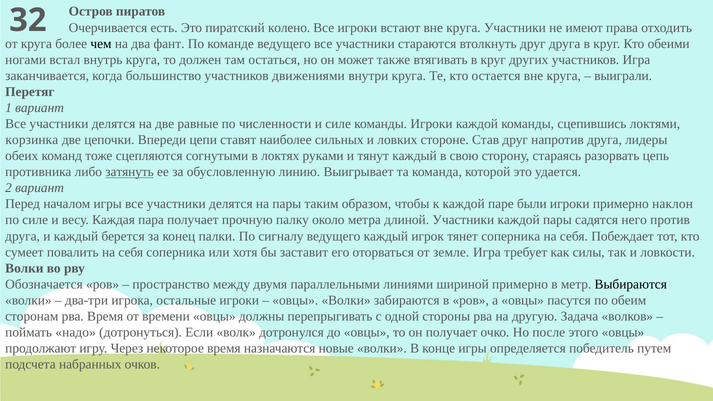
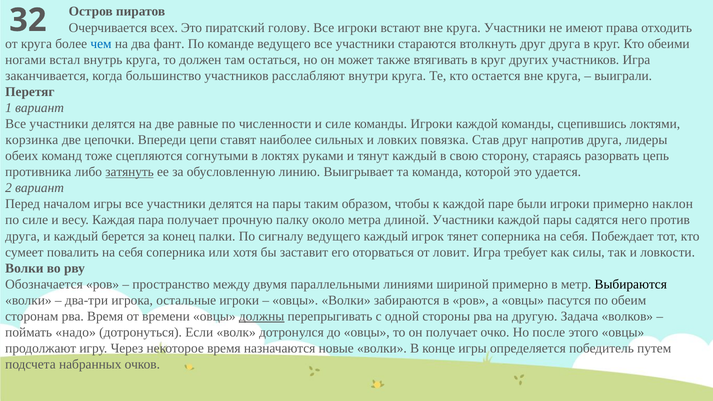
есть: есть -> всех (164, 28)
колено: колено -> голову (289, 28)
чем colour: black -> blue (101, 44)
движениями: движениями -> расслабляют (308, 76)
стороне: стороне -> повязка (445, 140)
земле: земле -> ловит (451, 252)
должны underline: none -> present (262, 316)
